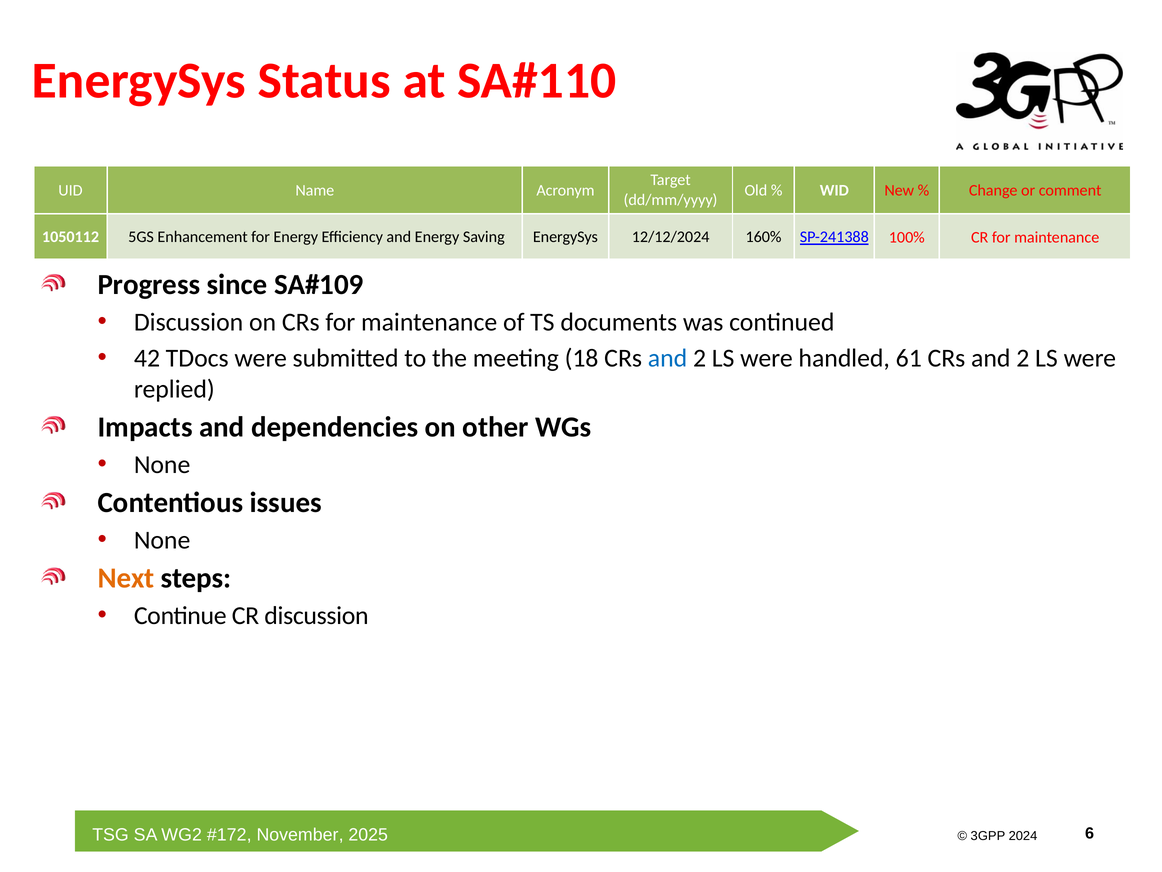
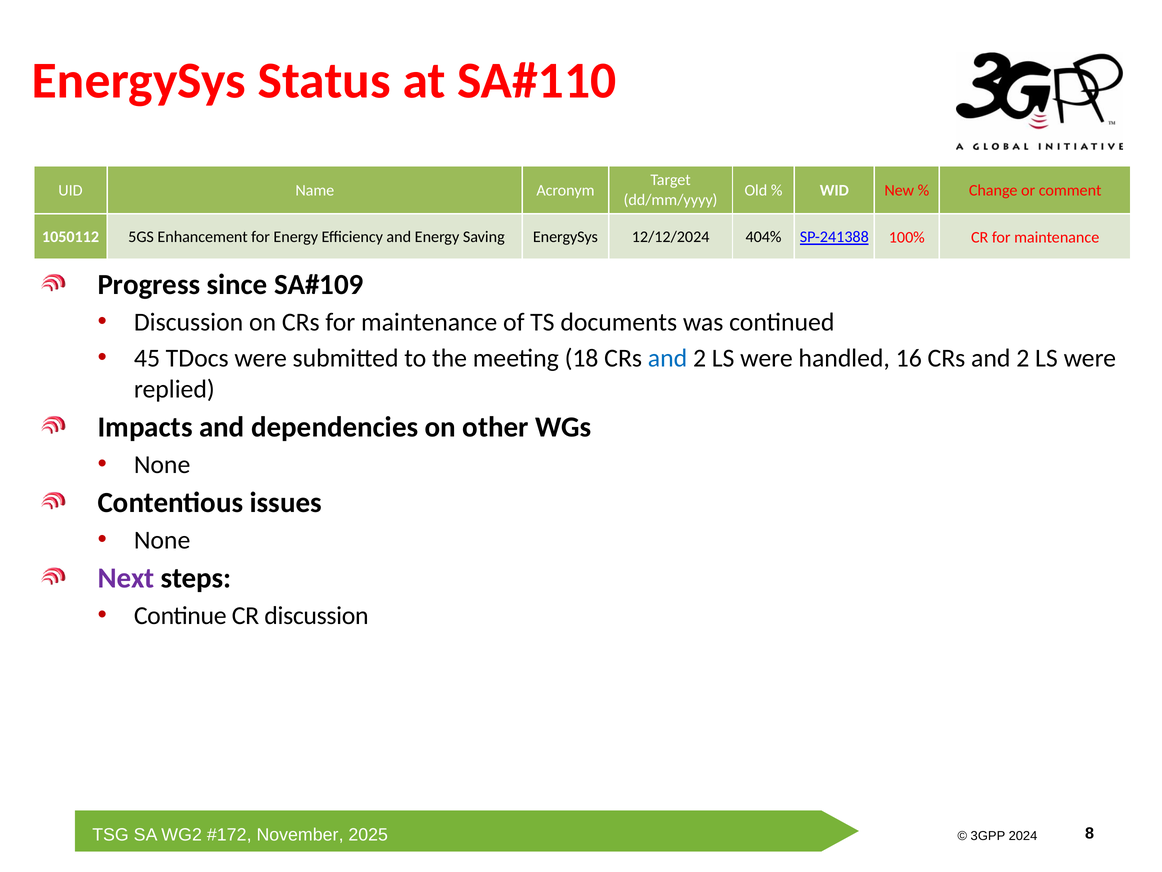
160%: 160% -> 404% (764, 237)
42: 42 -> 45 (147, 358)
61: 61 -> 16 (909, 358)
Next colour: orange -> purple (126, 578)
6: 6 -> 8 (1089, 833)
